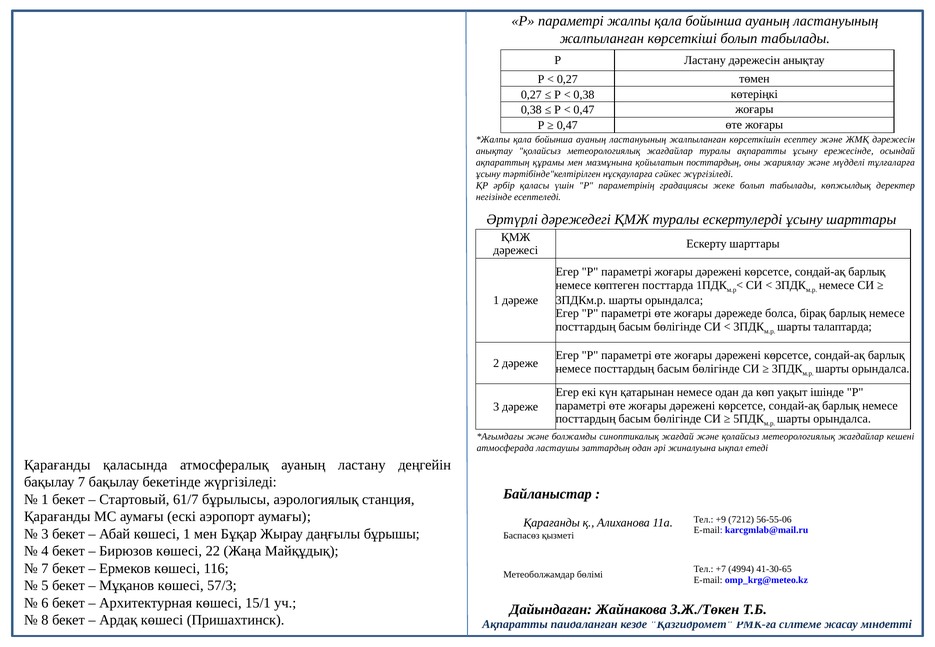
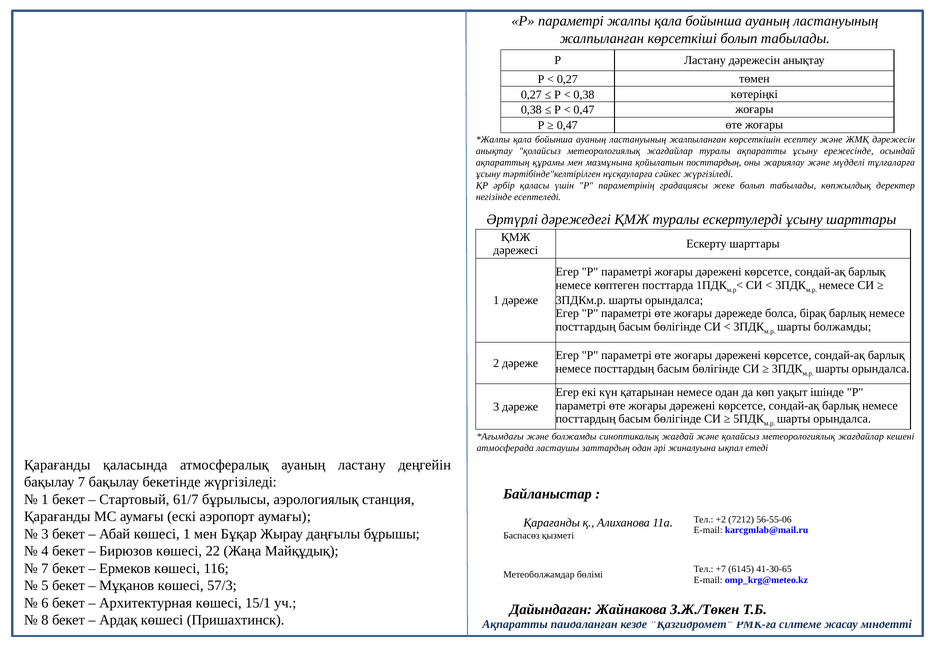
шарты талаптарда: талаптарда -> болжамды (842, 327)
+9: +9 -> +2 (721, 520)
4994: 4994 -> 6145 (741, 570)
